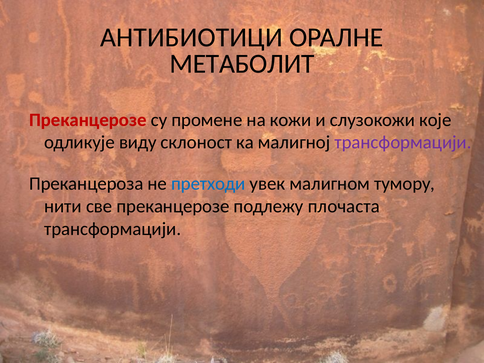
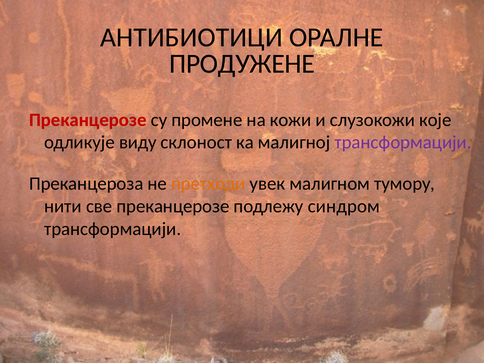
МЕТАБОЛИТ: МЕТАБОЛИТ -> ПРОДУЖЕНЕ (242, 64)
претходи colour: blue -> orange (208, 184)
плочаста: плочаста -> синдром (344, 206)
